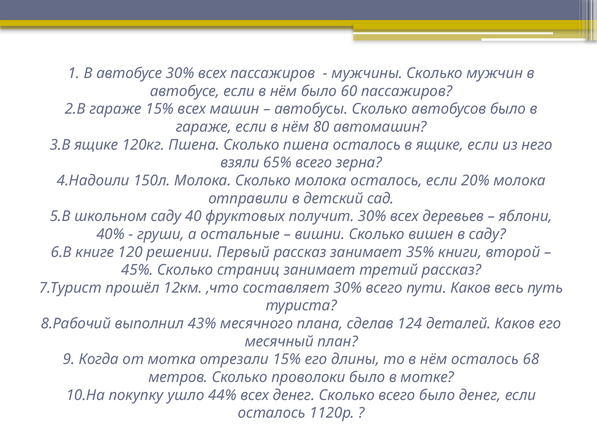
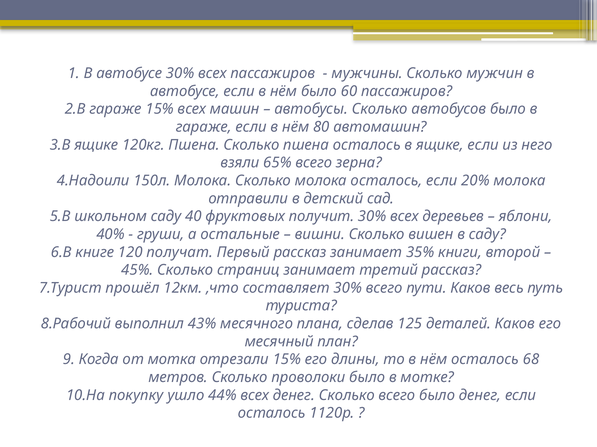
решении: решении -> получат (180, 253)
124: 124 -> 125 (410, 324)
